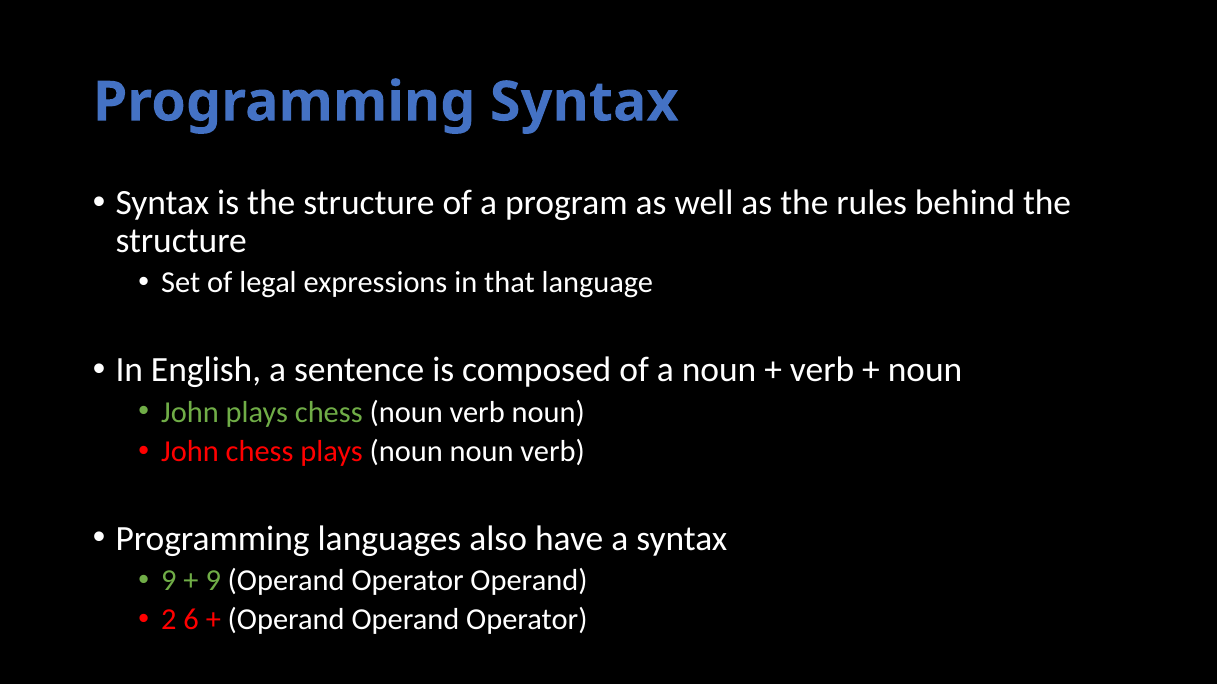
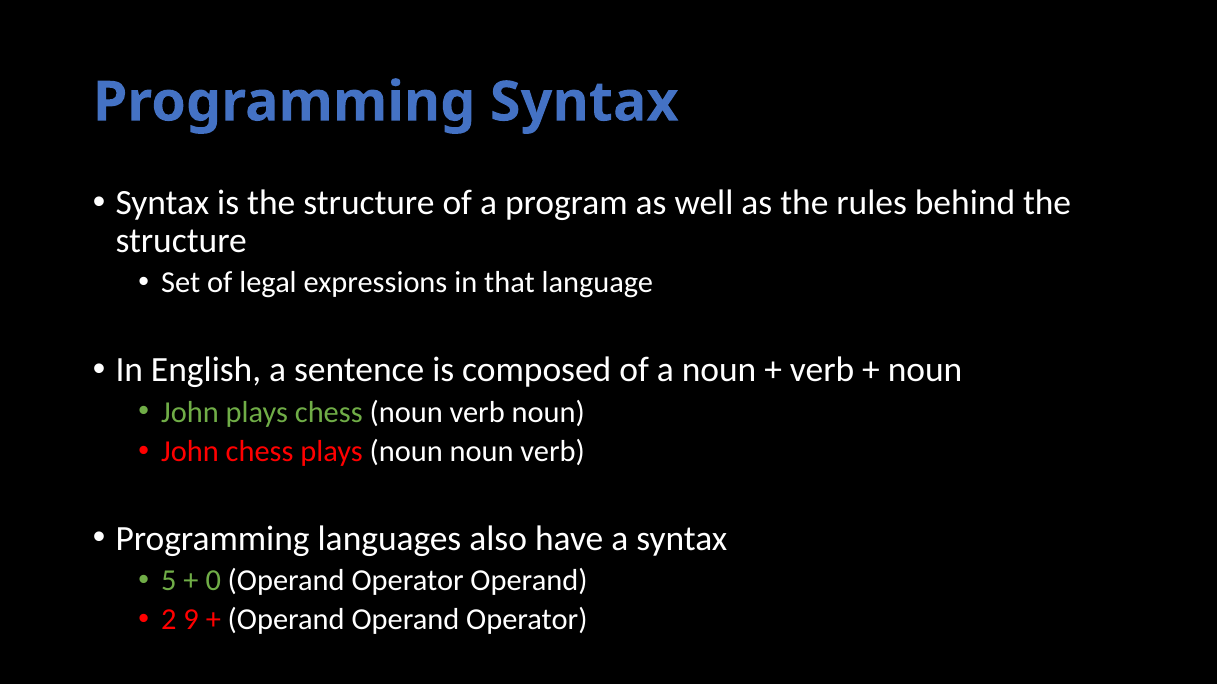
9: 9 -> 5 (169, 581)
9: 9 -> 0 (213, 581)
6: 6 -> 9 (191, 620)
